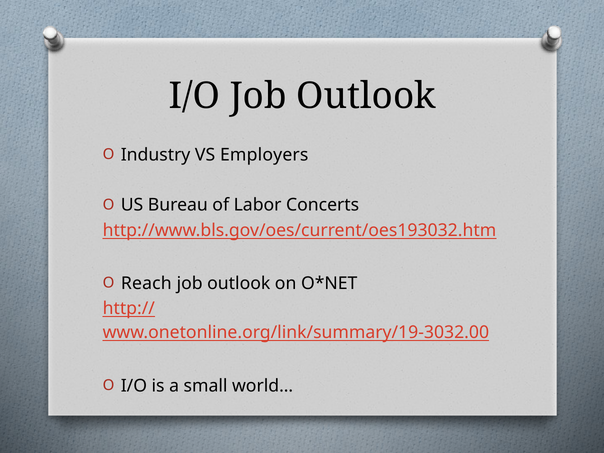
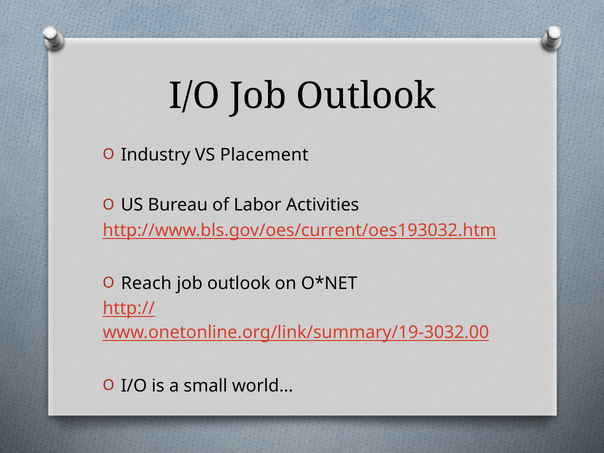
Employers: Employers -> Placement (264, 155)
Concerts: Concerts -> Activities (323, 205)
